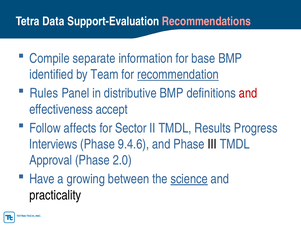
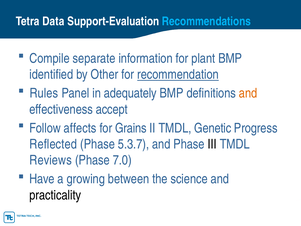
Recommendations colour: pink -> light blue (206, 21)
base: base -> plant (203, 58)
Team: Team -> Other (105, 74)
distributive: distributive -> adequately (130, 93)
and colour: red -> orange (248, 93)
Sector: Sector -> Grains (131, 128)
Results: Results -> Genetic (213, 128)
Interviews: Interviews -> Reflected (53, 144)
9.4.6: 9.4.6 -> 5.3.7 (134, 144)
Approval: Approval -> Reviews (51, 160)
2.0: 2.0 -> 7.0 (122, 160)
science underline: present -> none (189, 179)
